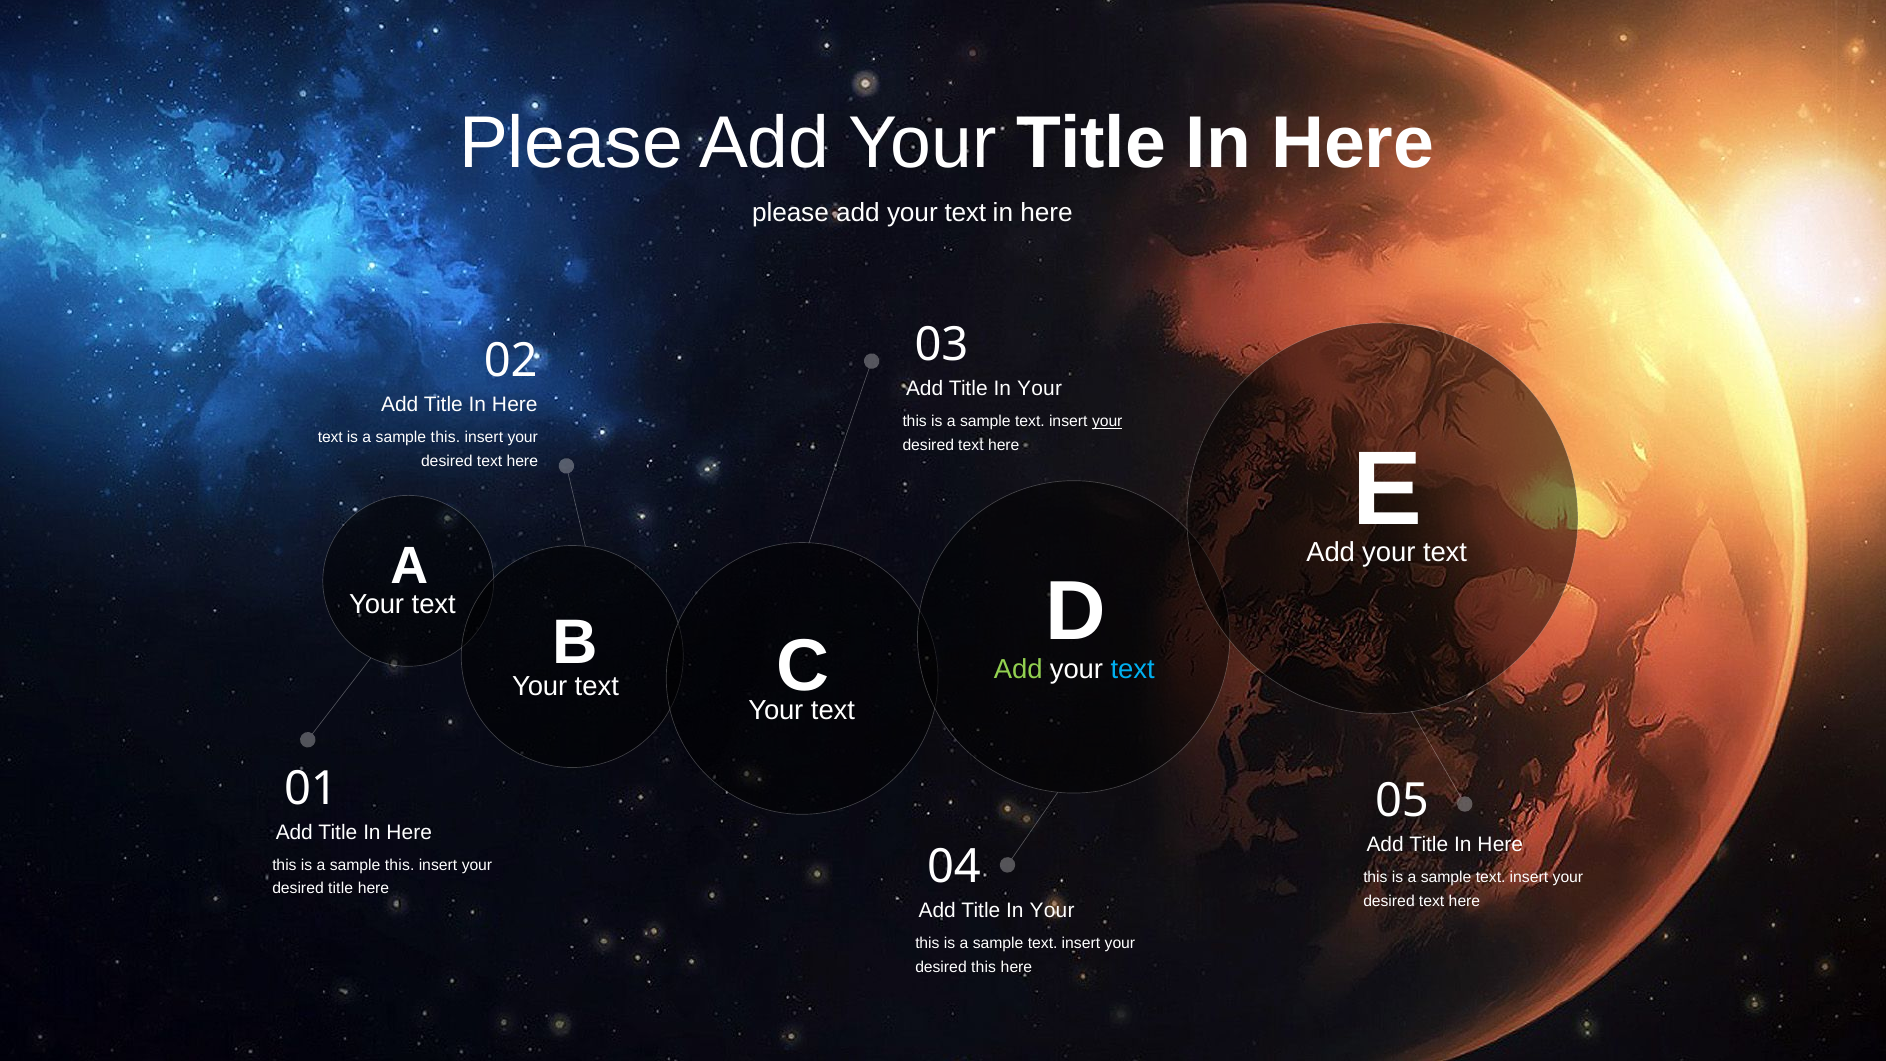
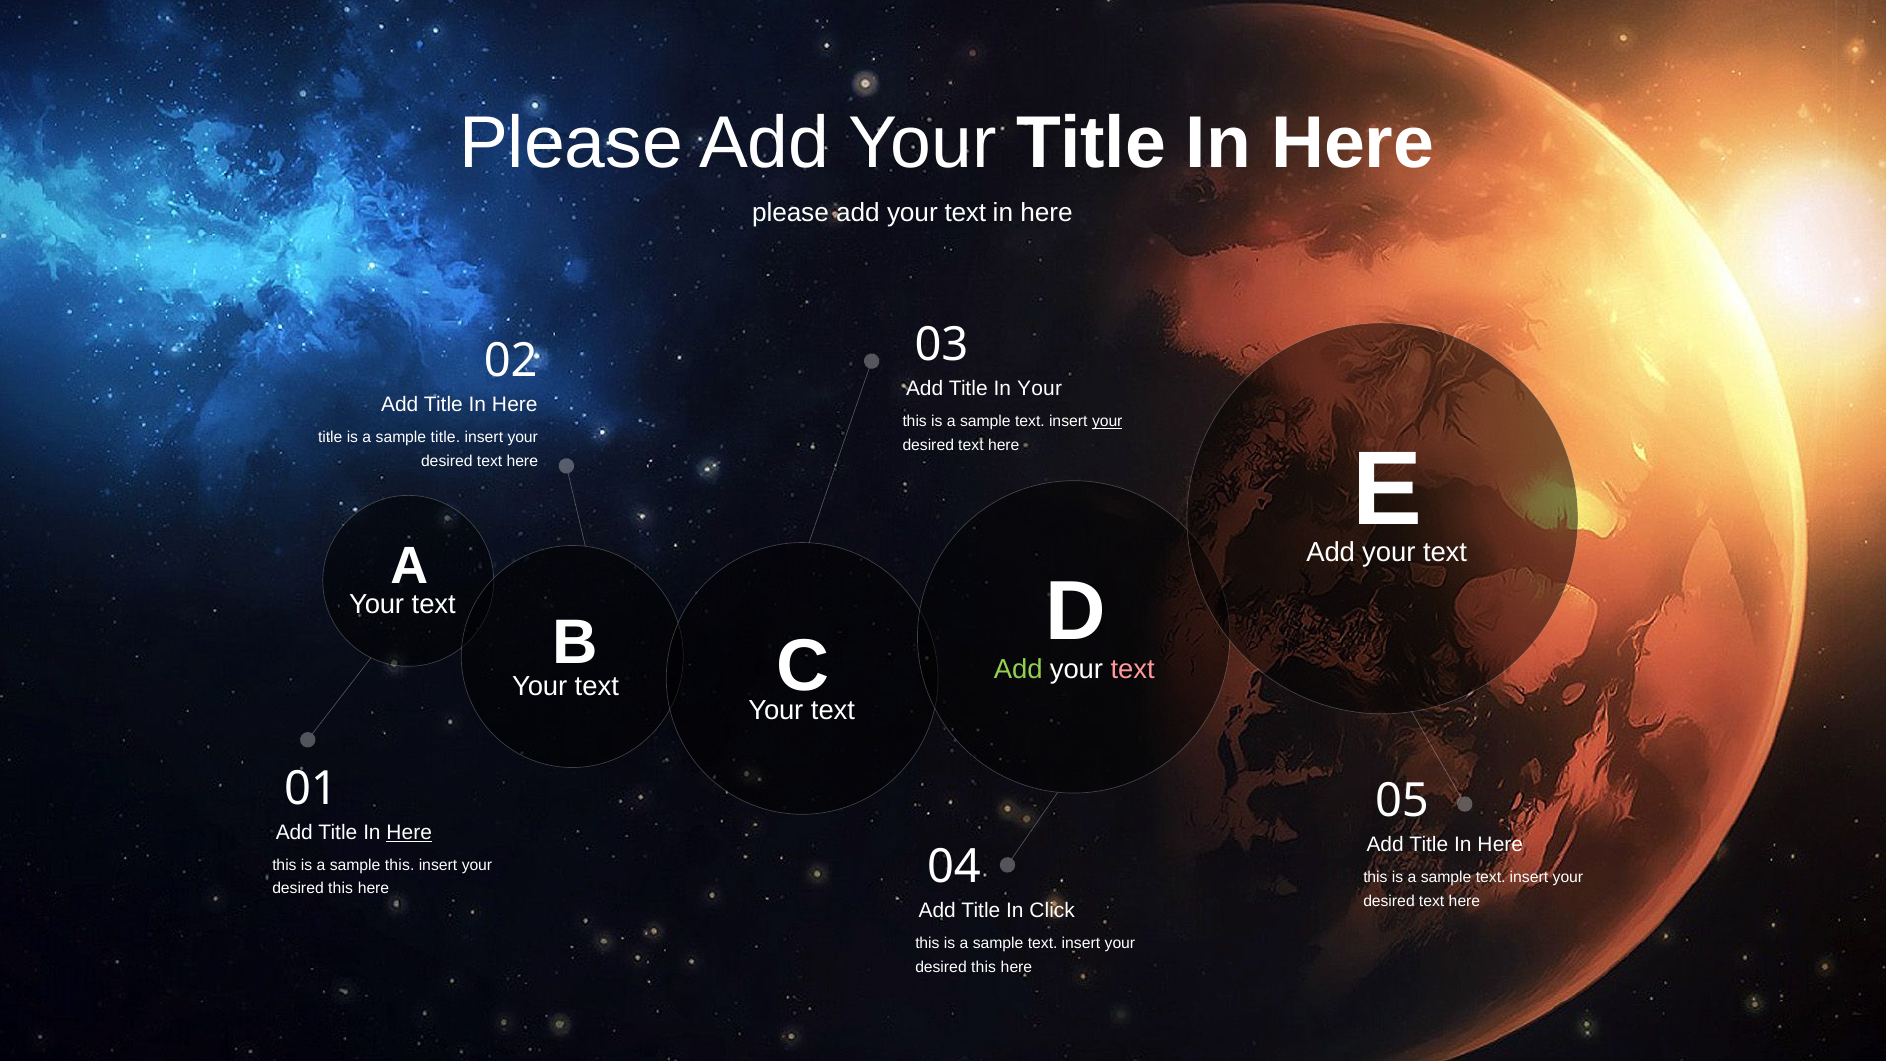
text: text -> title (330, 437)
this: this -> title (445, 437)
text colour: light blue -> pink (1133, 669)
Here underline: none -> present (409, 832)
title: title -> this (341, 888)
Your: Your -> Click (1052, 911)
